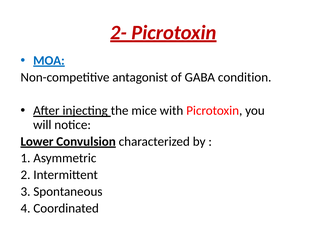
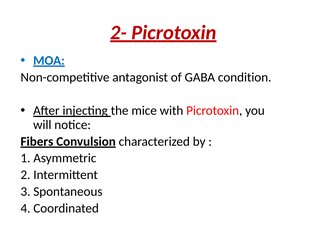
Lower: Lower -> Fibers (37, 141)
